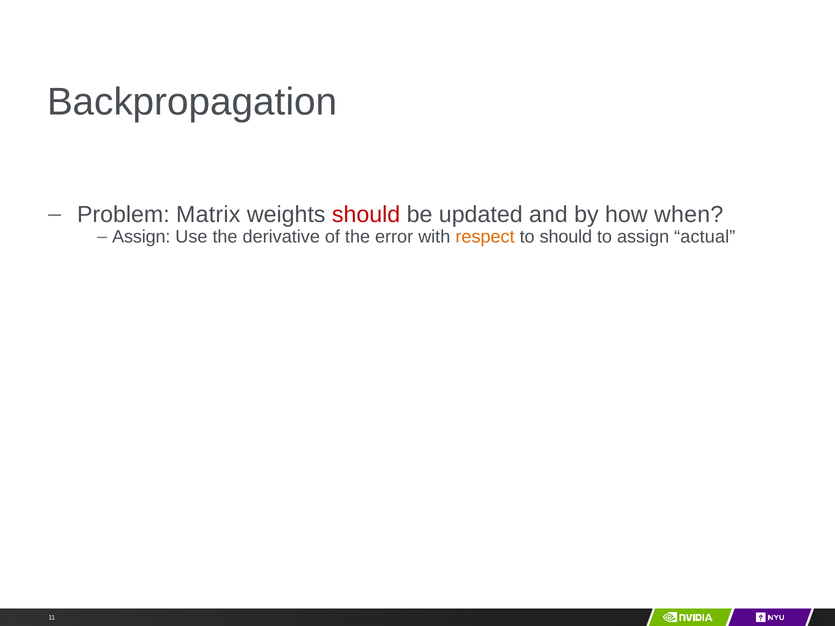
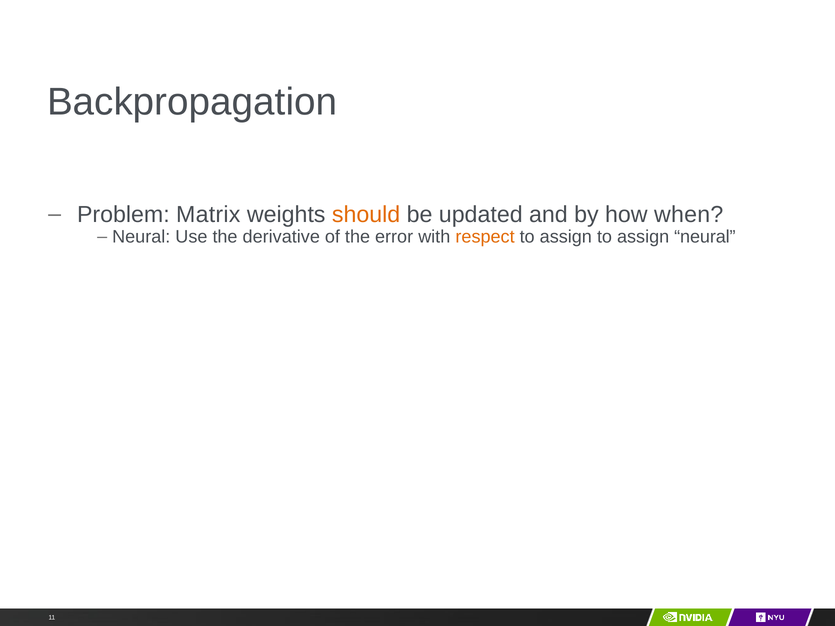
should colour: red -> orange (366, 215)
Assign: Assign -> Neural (141, 237)
should: should -> assign (566, 237)
assign actual: actual -> neural (705, 237)
